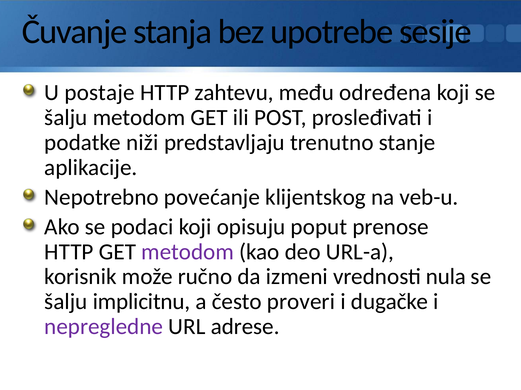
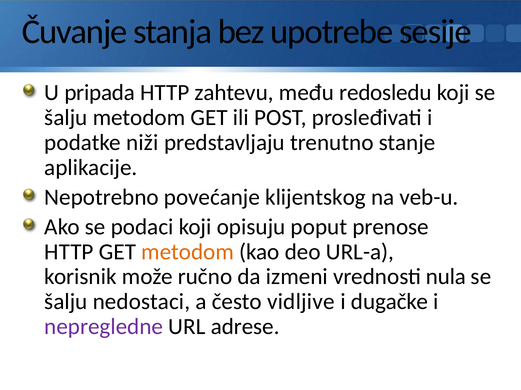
postaje: postaje -> pripada (100, 93)
određena: određena -> redosledu (385, 93)
metodom colour: purple -> orange (188, 252)
implicitnu: implicitnu -> nedostaci (141, 302)
proveri: proveri -> vidljive (301, 302)
